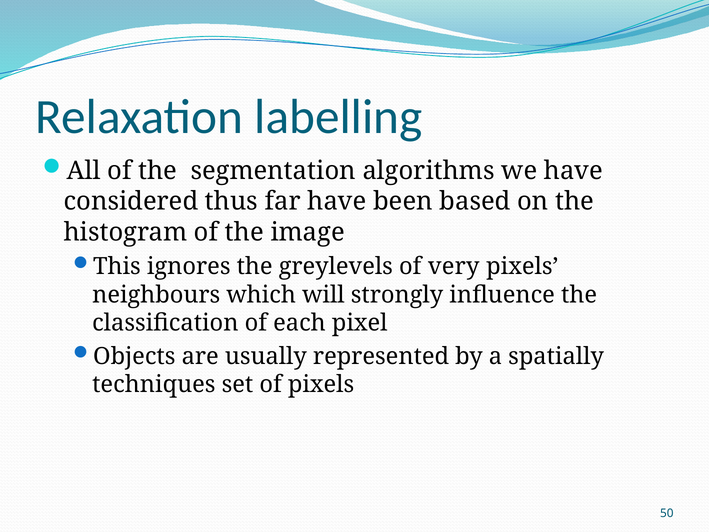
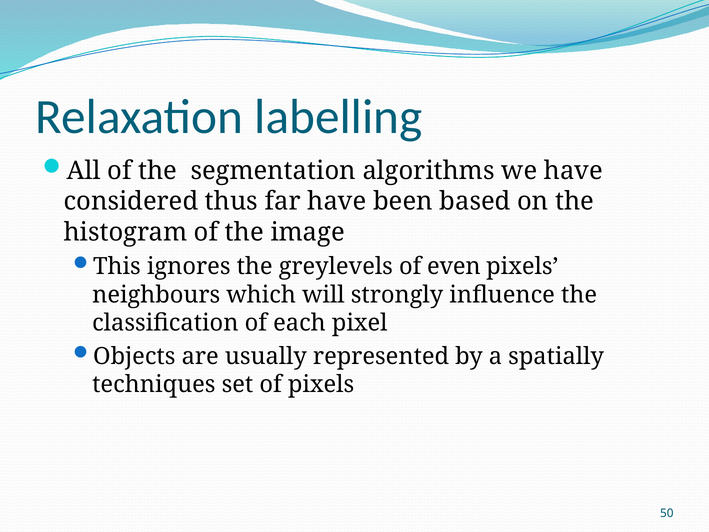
very: very -> even (454, 266)
